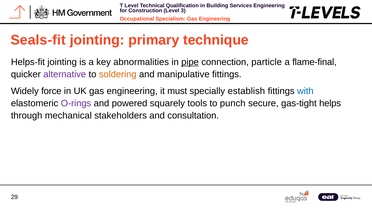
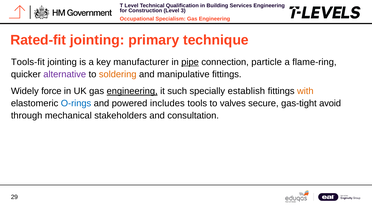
Seals-fit: Seals-fit -> Rated-fit (38, 40)
Helps-fit: Helps-fit -> Tools-fit (28, 62)
abnormalities: abnormalities -> manufacturer (141, 62)
flame-final: flame-final -> flame-ring (314, 62)
engineering underline: none -> present (132, 91)
must: must -> such (177, 91)
with colour: blue -> orange (305, 91)
O-rings colour: purple -> blue (76, 103)
squarely: squarely -> includes (167, 103)
punch: punch -> valves (233, 103)
helps: helps -> avoid (330, 103)
